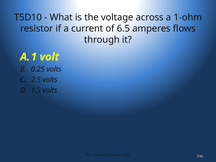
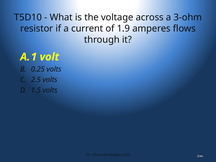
1-ohm: 1-ohm -> 3-ohm (188, 17)
6.5: 6.5 -> 1.9 (123, 29)
